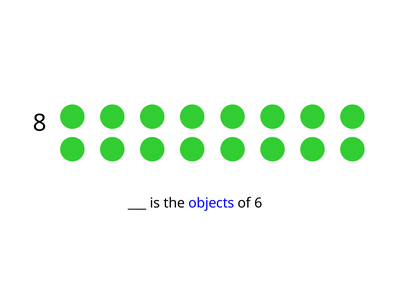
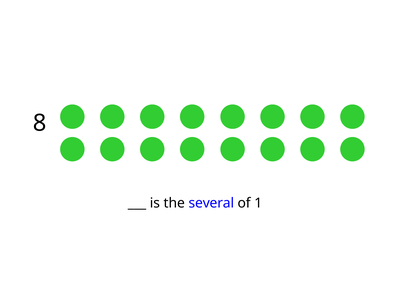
objects: objects -> several (211, 203)
6: 6 -> 1 (258, 203)
